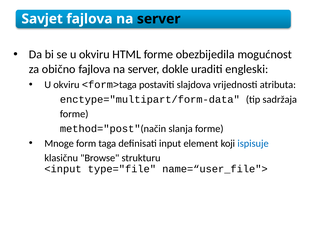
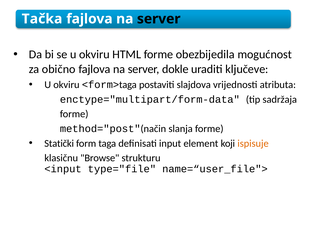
Savjet: Savjet -> Tačka (42, 19)
engleski: engleski -> ključeve (247, 69)
Mnoge: Mnoge -> Statički (59, 144)
ispisuje colour: blue -> orange (253, 144)
